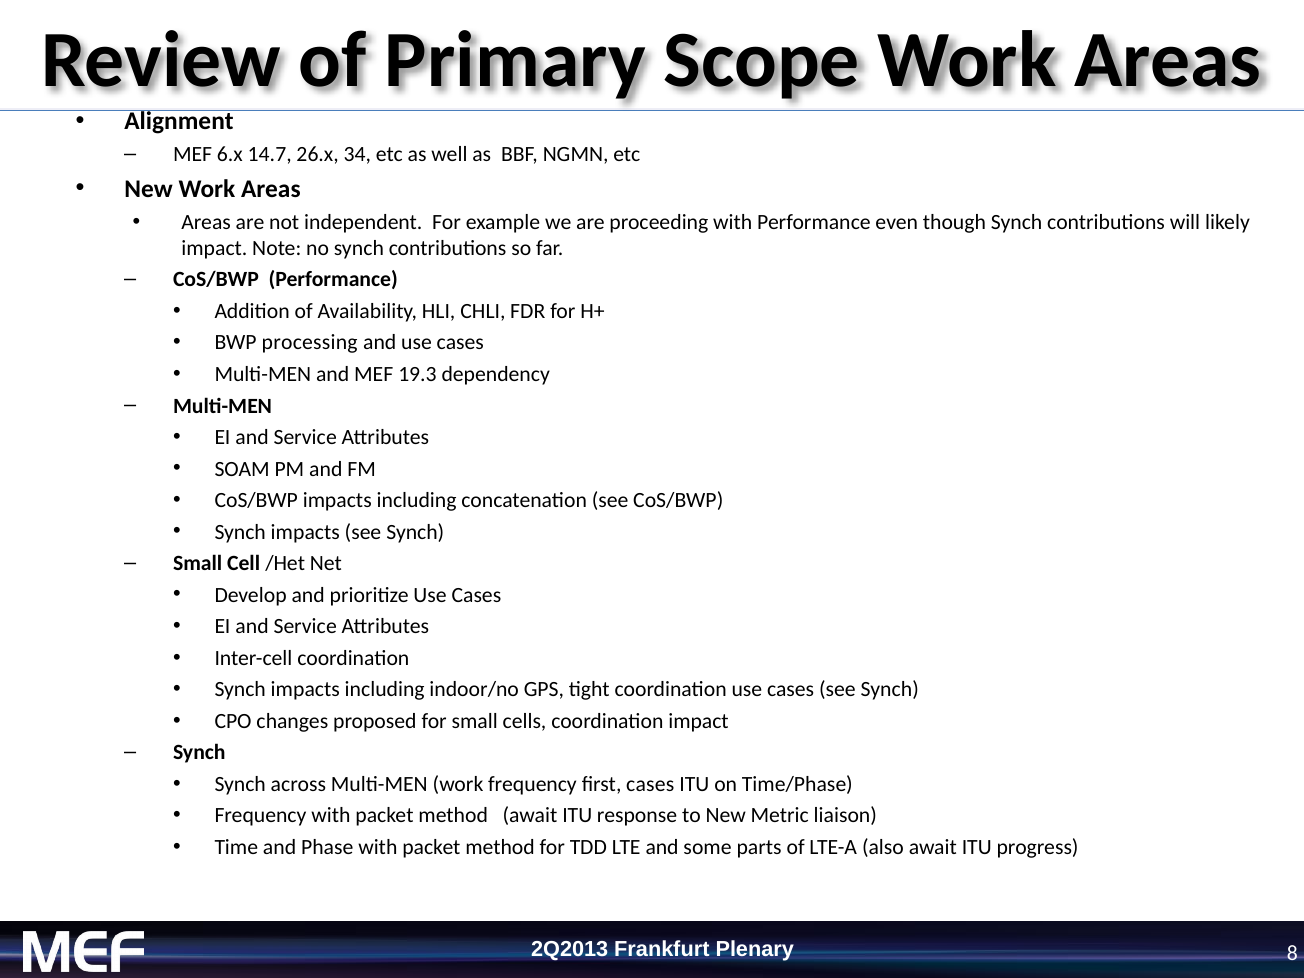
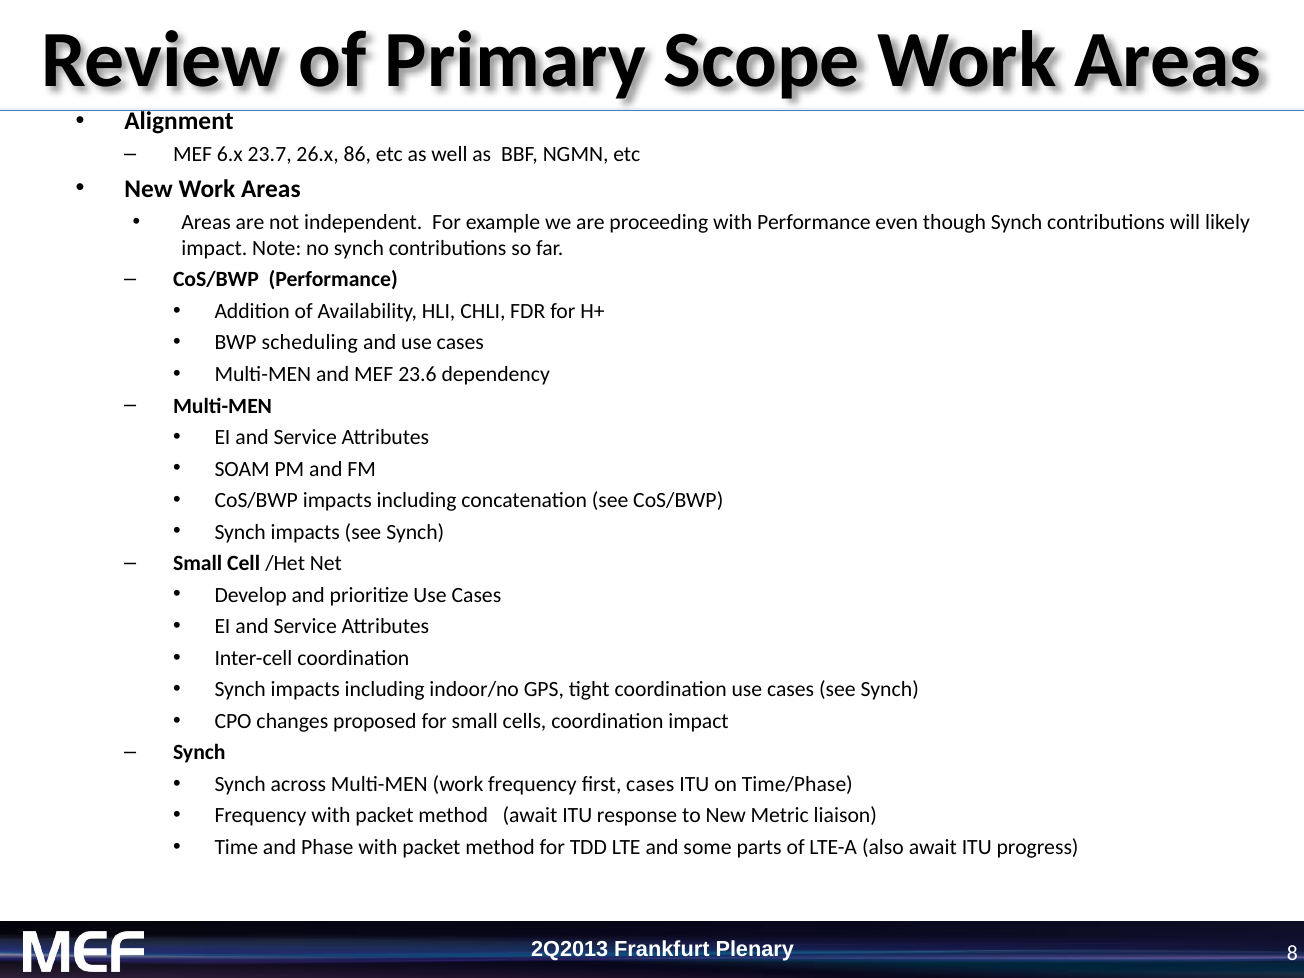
14.7: 14.7 -> 23.7 (270, 155)
34: 34 -> 86 (357, 155)
processing: processing -> scheduling (310, 343)
19.3: 19.3 -> 23.6 (417, 374)
